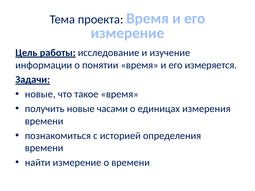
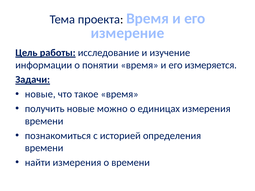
часами: часами -> можно (112, 109)
найти измерение: измерение -> измерения (77, 163)
